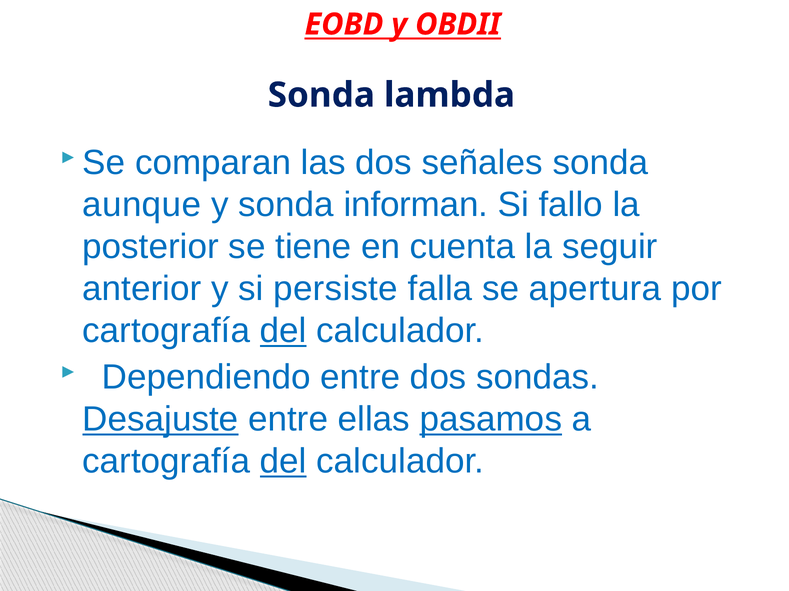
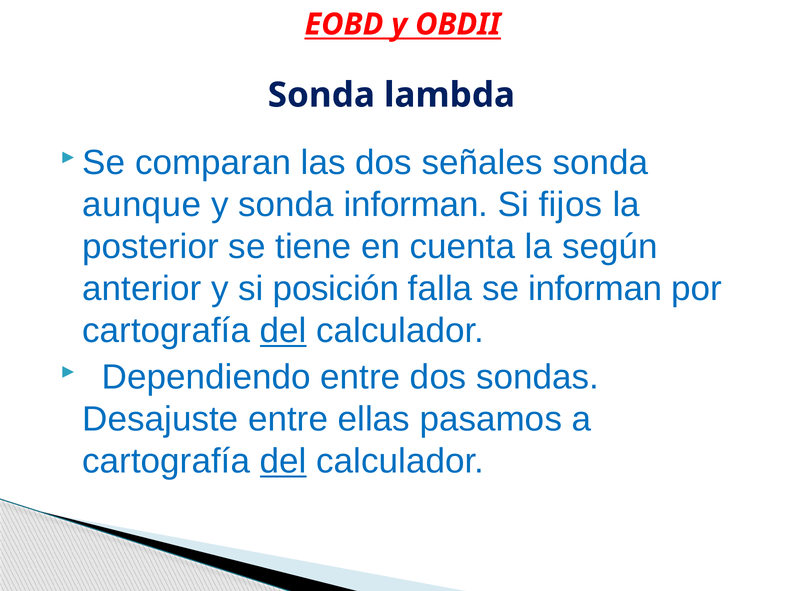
fallo: fallo -> fijos (571, 205)
seguir: seguir -> según (610, 247)
persiste: persiste -> posición (336, 289)
se apertura: apertura -> informan (595, 289)
Desajuste underline: present -> none (160, 420)
pasamos underline: present -> none (491, 420)
